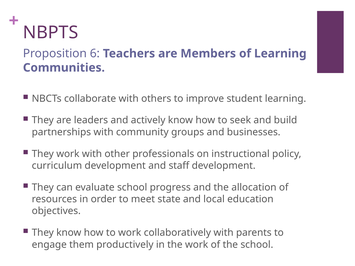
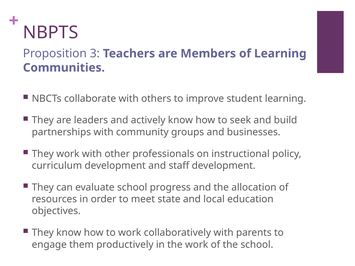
6: 6 -> 3 (95, 54)
